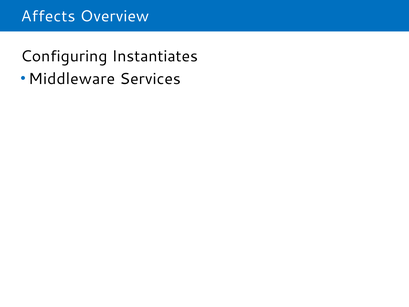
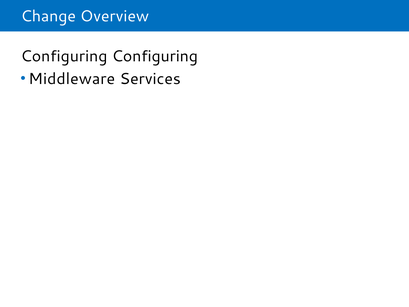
Affects: Affects -> Change (48, 16)
Configuring Instantiates: Instantiates -> Configuring (155, 56)
